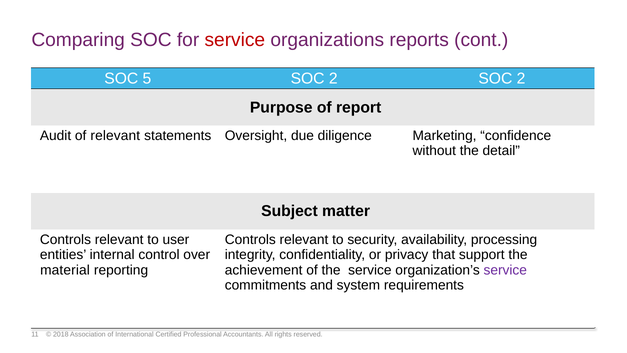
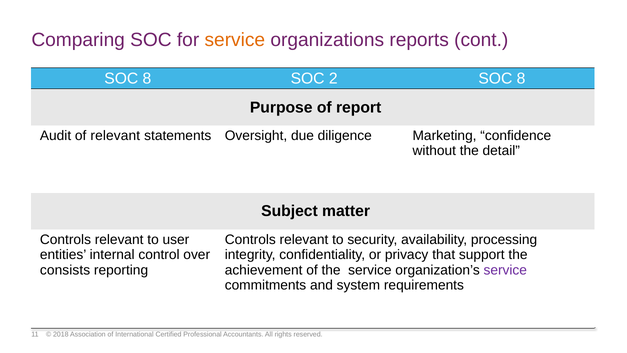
service colour: red -> orange (235, 40)
5: 5 -> 8 (147, 79)
2 SOC 2: 2 -> 8 (521, 79)
material: material -> consists (65, 270)
